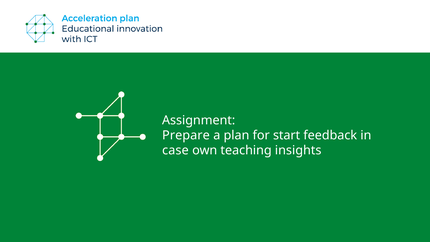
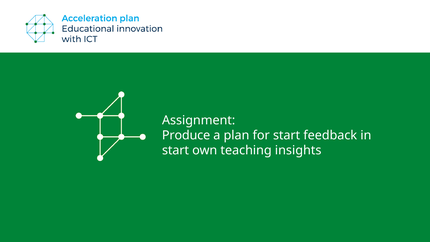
Prepare: Prepare -> Produce (186, 135)
case: case -> start (176, 150)
